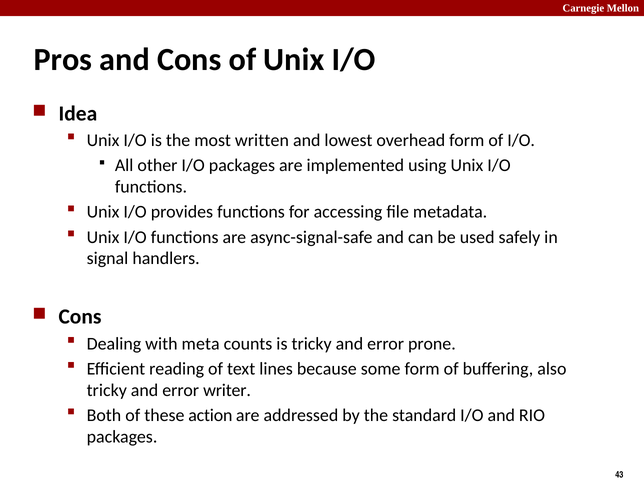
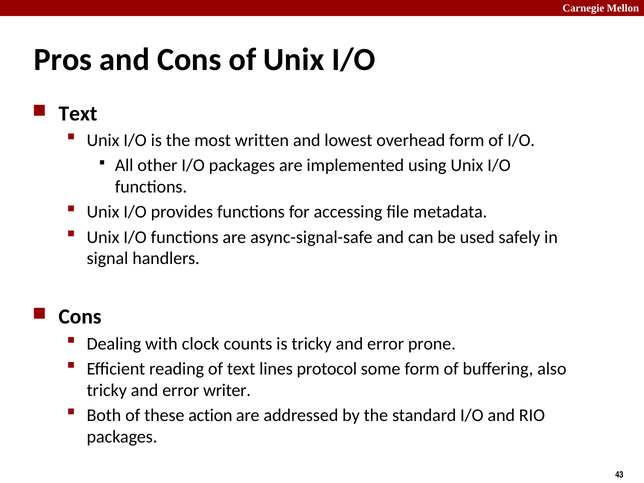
Idea: Idea -> Text (78, 114)
meta: meta -> clock (201, 344)
because: because -> protocol (327, 369)
